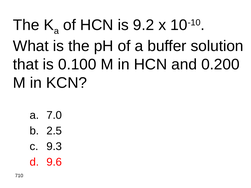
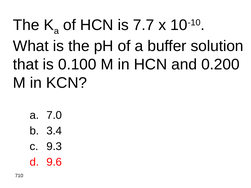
9.2: 9.2 -> 7.7 (144, 25)
2.5: 2.5 -> 3.4 (54, 131)
